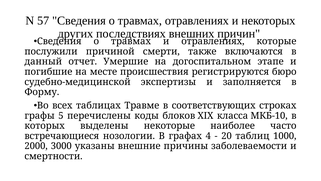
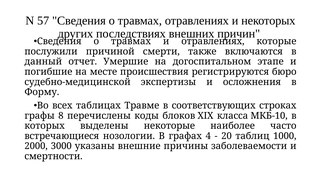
заполняется: заполняется -> осложнения (252, 82)
5: 5 -> 8 (61, 115)
